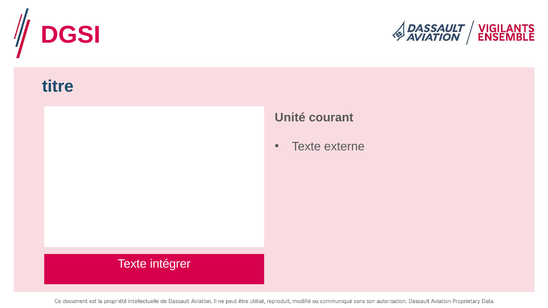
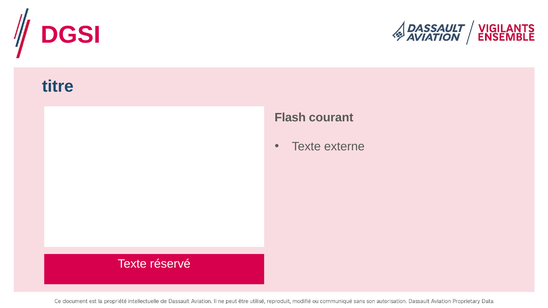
Unité: Unité -> Flash (290, 117)
intégrer: intégrer -> réservé (170, 264)
